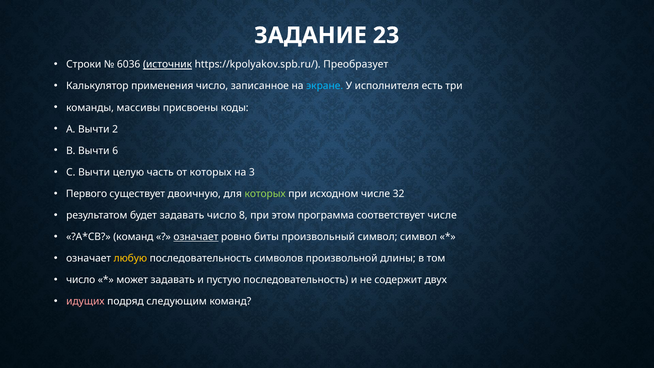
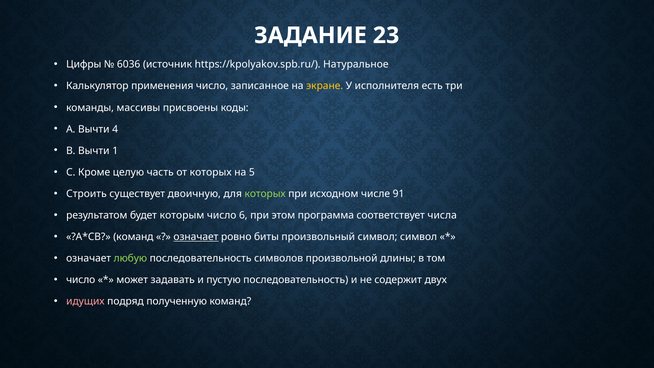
Строки: Строки -> Цифры (84, 65)
источник underline: present -> none (168, 65)
Преобразует: Преобразует -> Натуральное (356, 65)
экране colour: light blue -> yellow (325, 86)
2: 2 -> 4 (115, 129)
6: 6 -> 1 (115, 151)
С Вычти: Вычти -> Кроме (94, 172)
3: 3 -> 5 (252, 172)
Первого: Первого -> Строить (86, 194)
32: 32 -> 91 (399, 194)
будет задавать: задавать -> которым (182, 215)
8: 8 -> 6 (243, 215)
соответствует числе: числе -> числа (442, 215)
любую colour: yellow -> light green (130, 258)
следующим: следующим -> полученную (177, 301)
